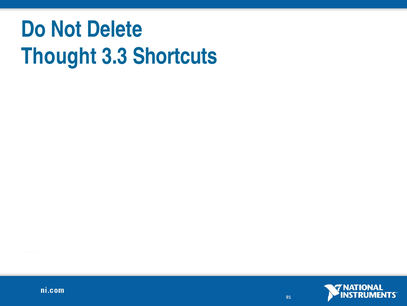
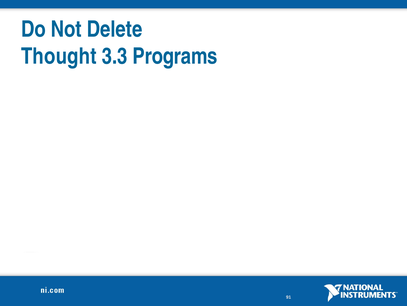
Shortcuts: Shortcuts -> Programs (175, 56)
